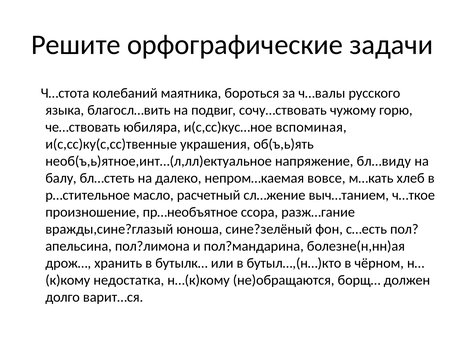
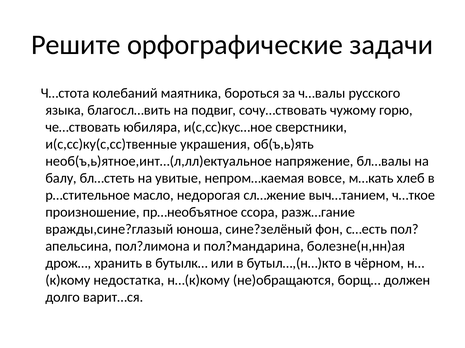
вспоминая: вспоминая -> сверстники (311, 127)
бл…виду: бл…виду -> бл…валы (384, 161)
далеко: далеко -> увитые (178, 178)
расчетный: расчетный -> недорогая (209, 195)
